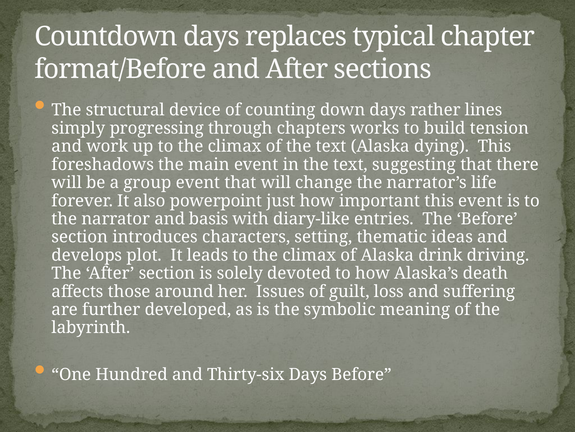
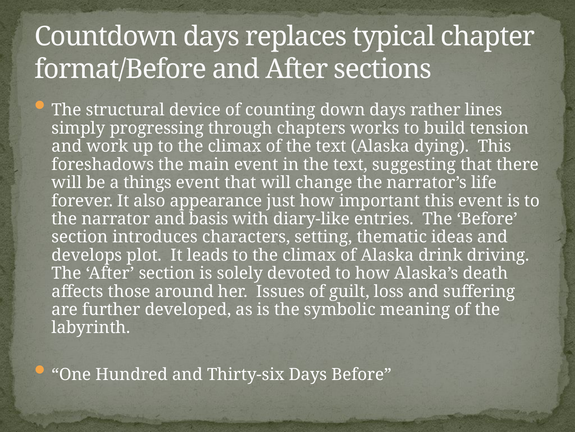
group: group -> things (148, 182)
powerpoint: powerpoint -> appearance (216, 200)
